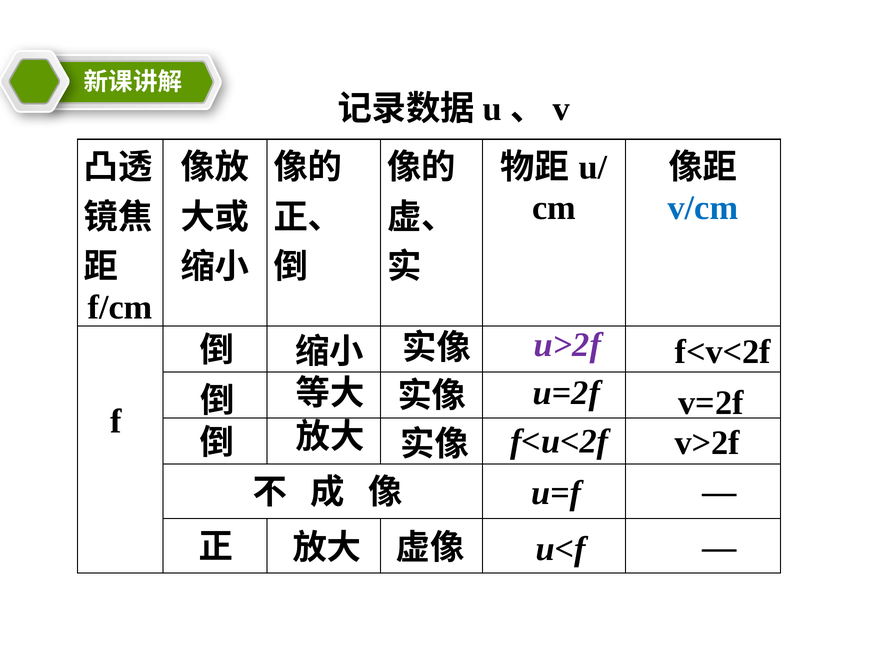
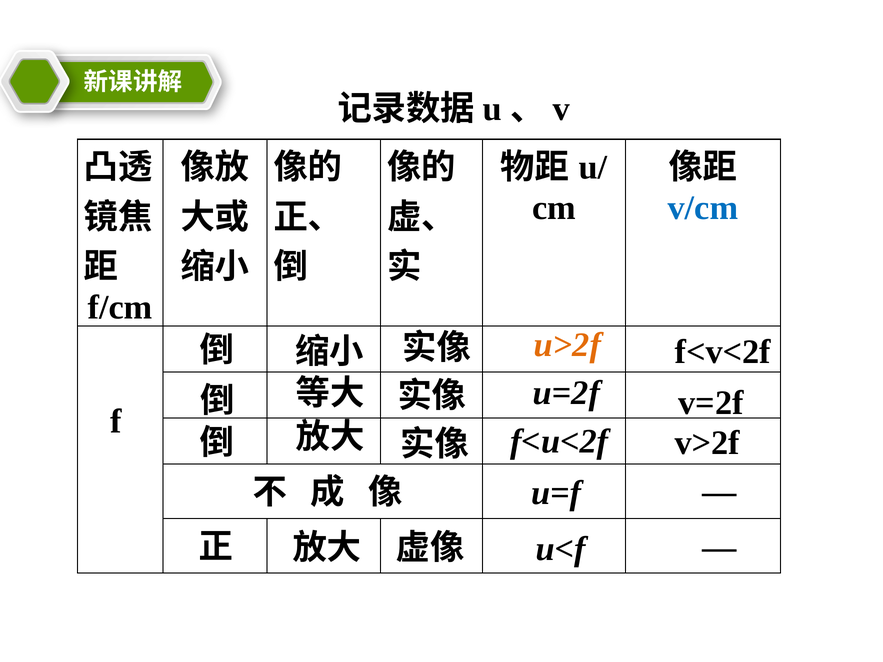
u>2f colour: purple -> orange (567, 345)
